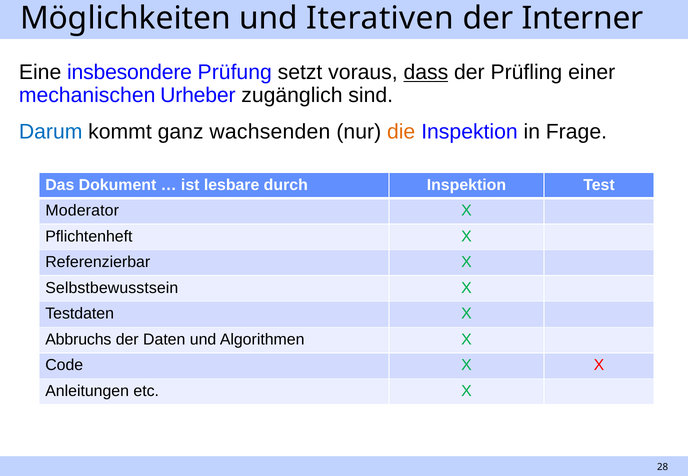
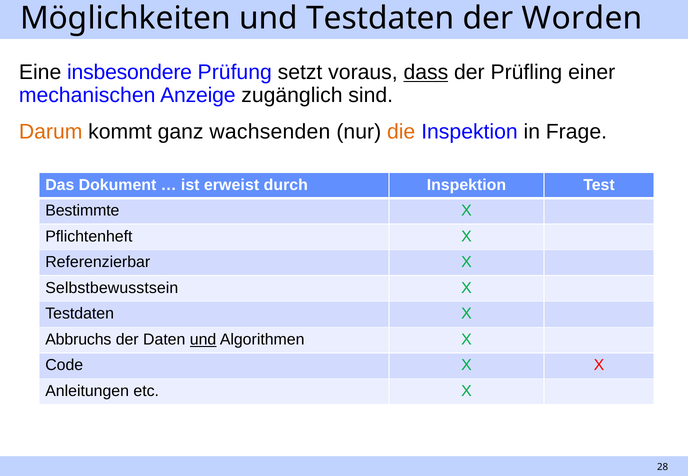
und Iterativen: Iterativen -> Testdaten (380, 18)
Interner: Interner -> Worden (582, 18)
Urheber: Urheber -> Anzeige (198, 95)
Darum colour: blue -> orange (51, 132)
lesbare: lesbare -> erweist (232, 185)
Moderator: Moderator -> Bestimmte (82, 211)
und underline: none -> present (203, 340)
